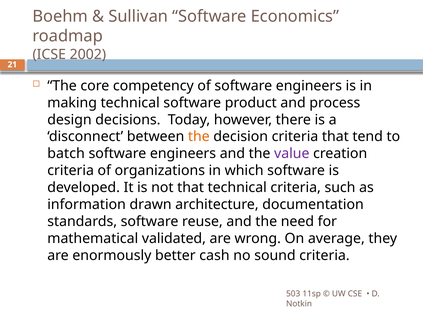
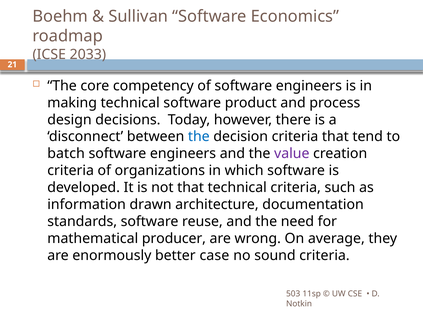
2002: 2002 -> 2033 (88, 54)
the colour: orange -> blue (199, 136)
validated: validated -> producer (174, 238)
cash: cash -> case (214, 255)
